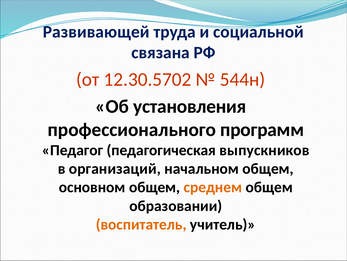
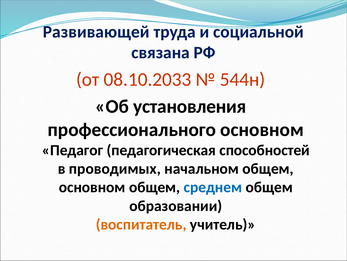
12.30.5702: 12.30.5702 -> 08.10.2033 (148, 79)
профессионального программ: программ -> основном (262, 129)
выпускников: выпускников -> способностей (265, 150)
организаций: организаций -> проводимых (115, 168)
среднем colour: orange -> blue (213, 187)
